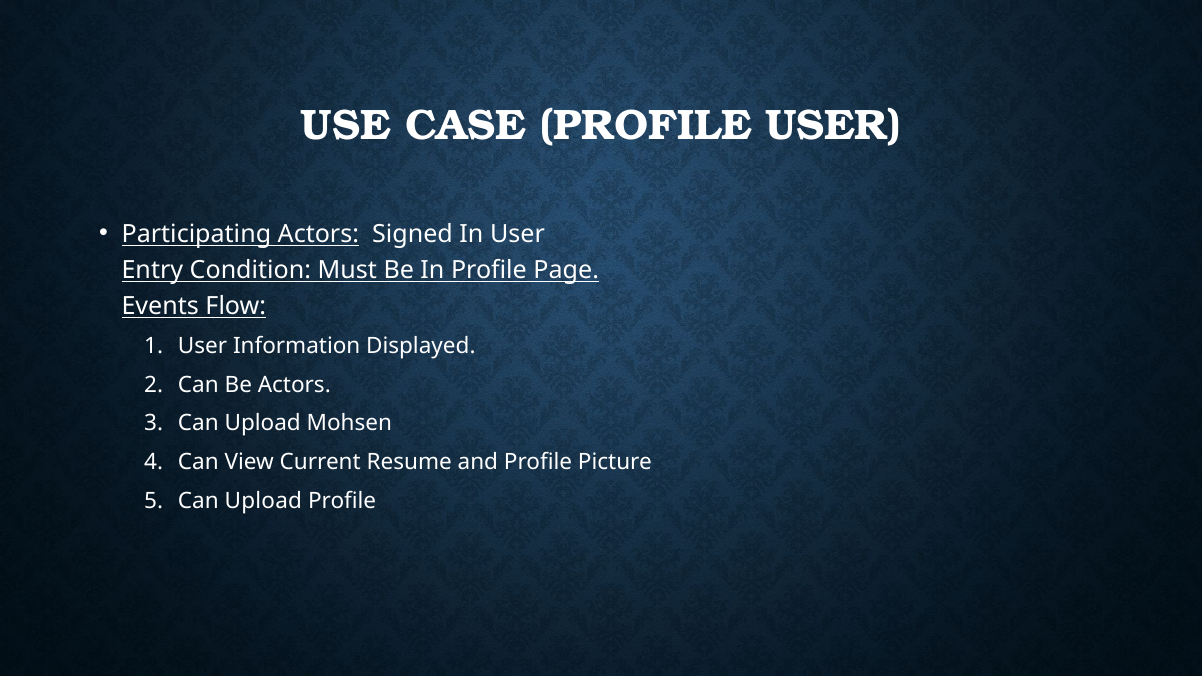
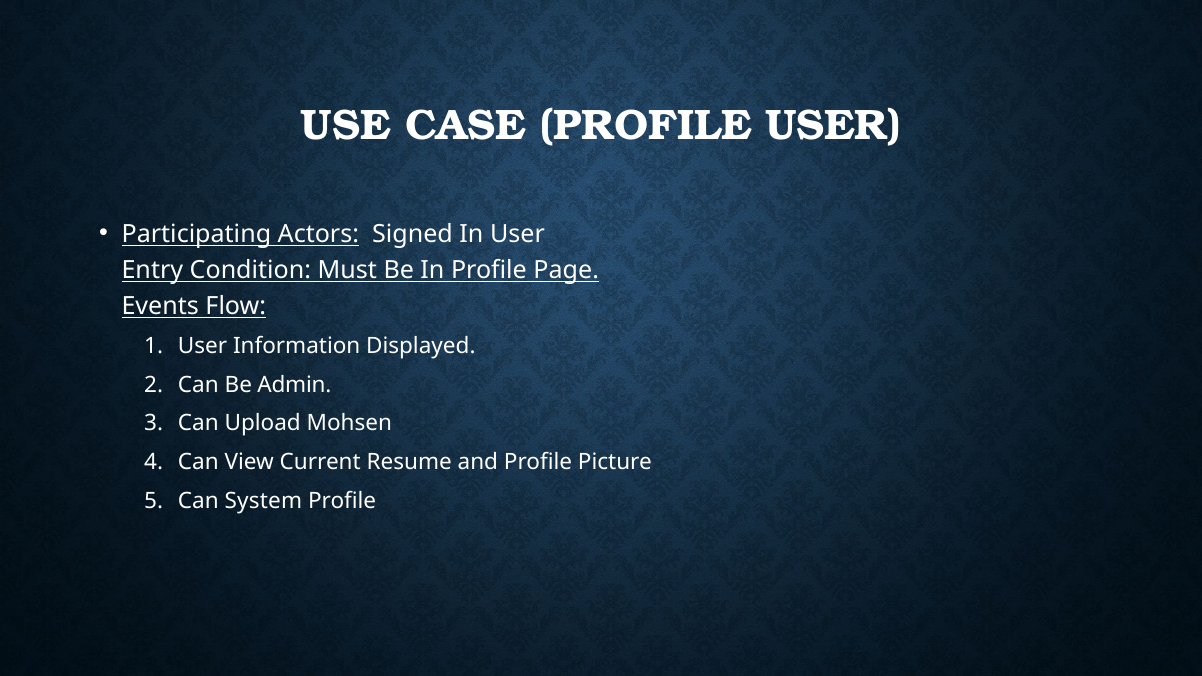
Be Actors: Actors -> Admin (294, 385)
Upload: Upload -> System (263, 501)
